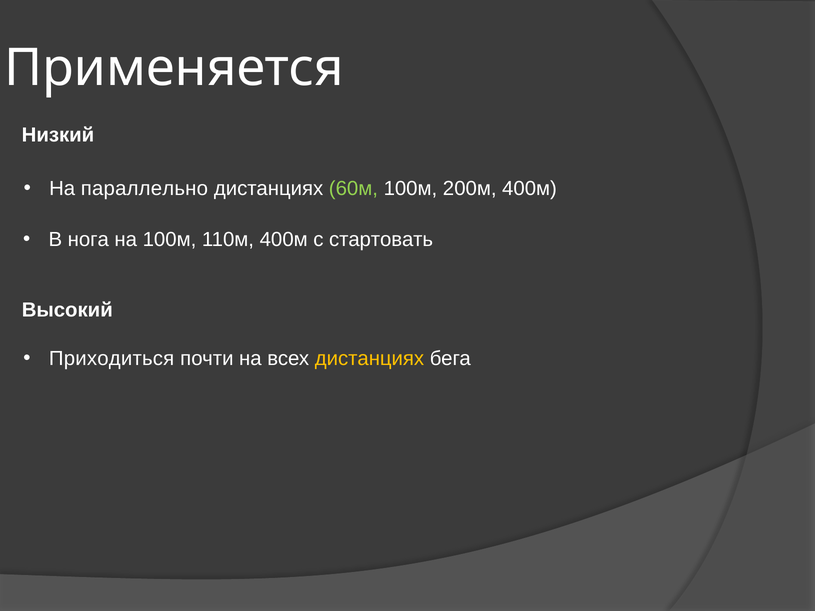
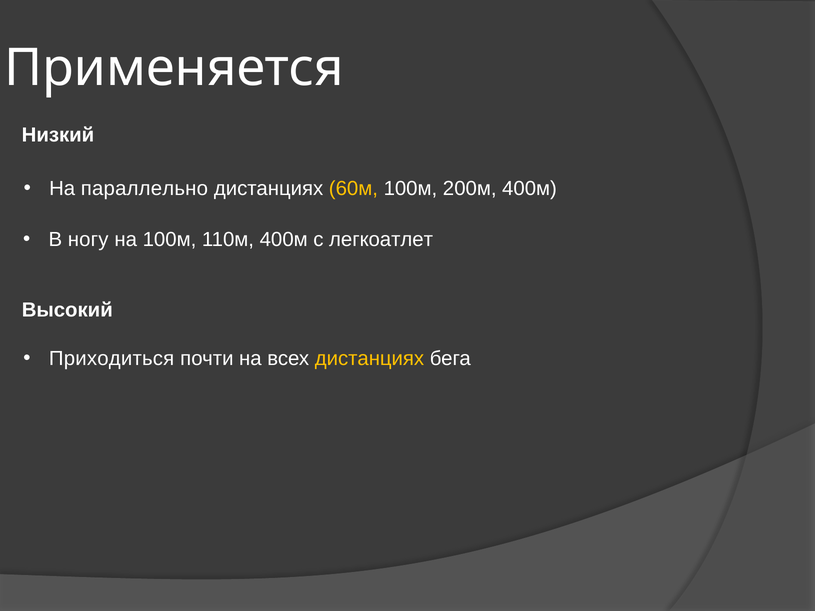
60м colour: light green -> yellow (353, 188)
нога: нога -> ногу (88, 240)
стартовать: стартовать -> легкоатлет (381, 240)
